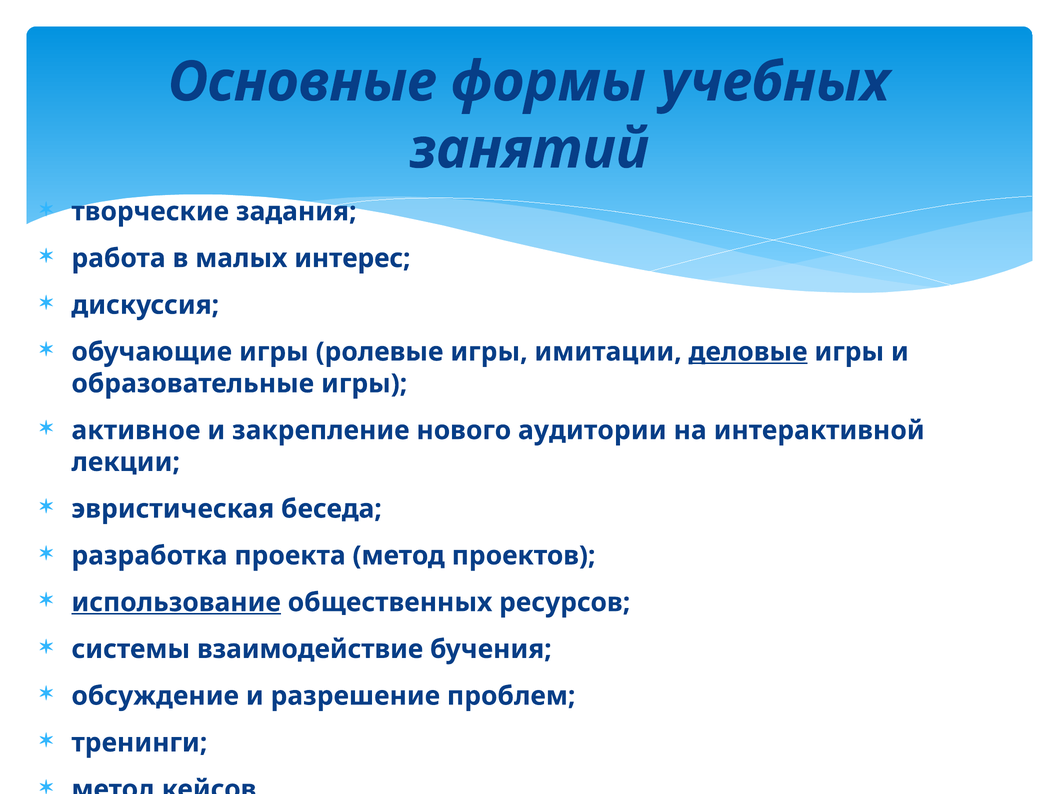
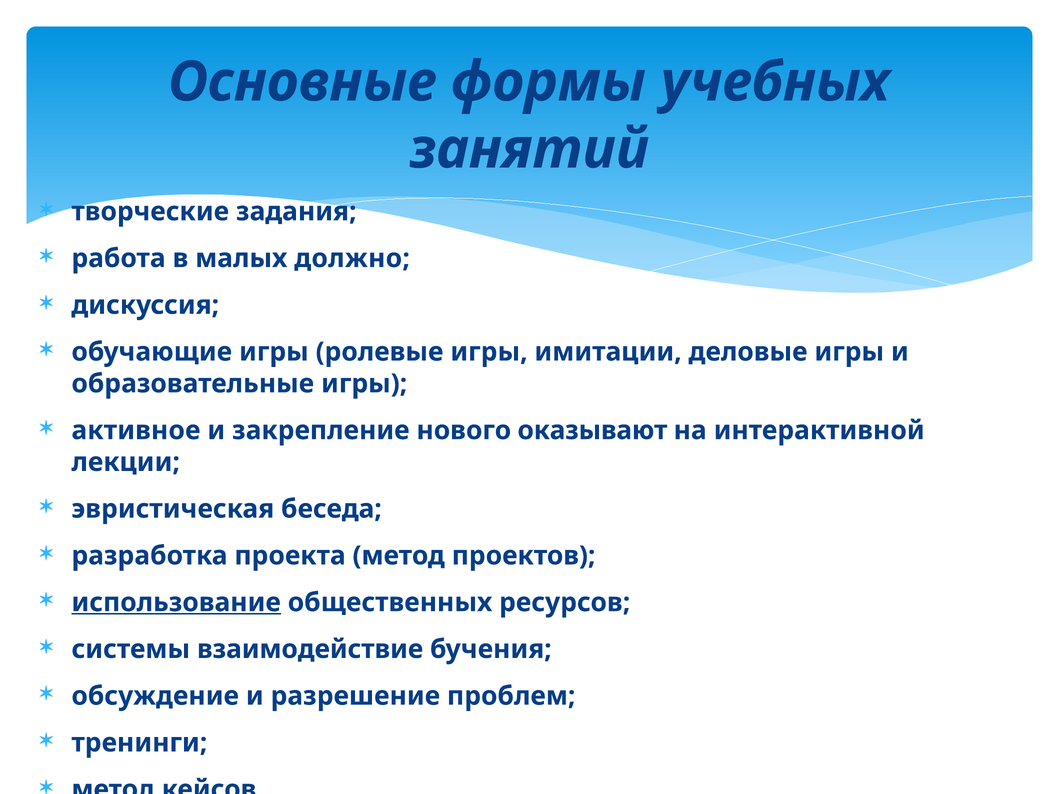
интерес: интерес -> должно (352, 258)
деловые underline: present -> none (748, 352)
аудитории: аудитории -> оказывают (592, 430)
